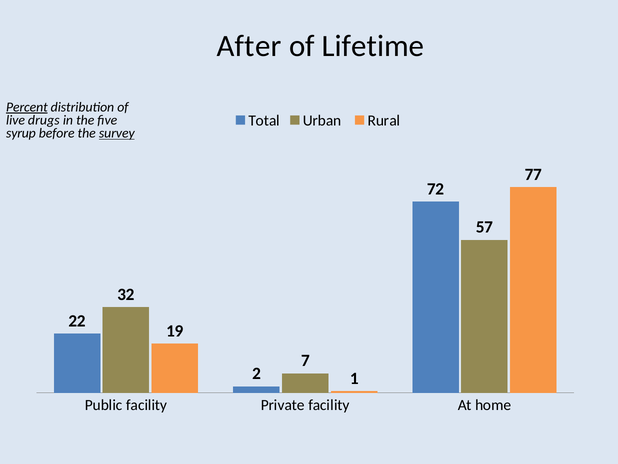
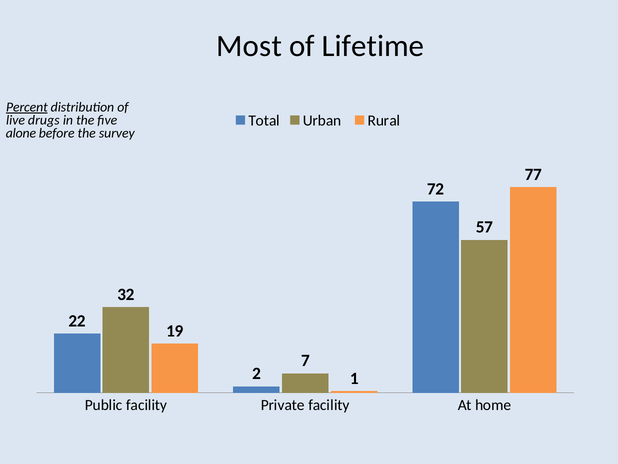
After: After -> Most (249, 46)
syrup: syrup -> alone (21, 133)
survey underline: present -> none (117, 133)
